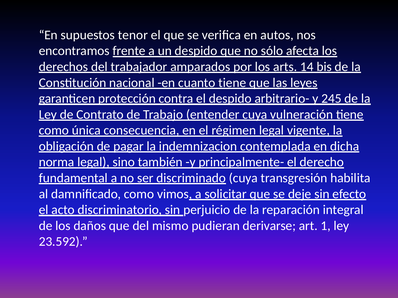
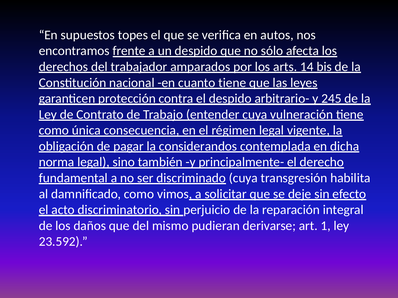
tenor: tenor -> topes (133, 35)
indemnizacion: indemnizacion -> considerandos (198, 146)
